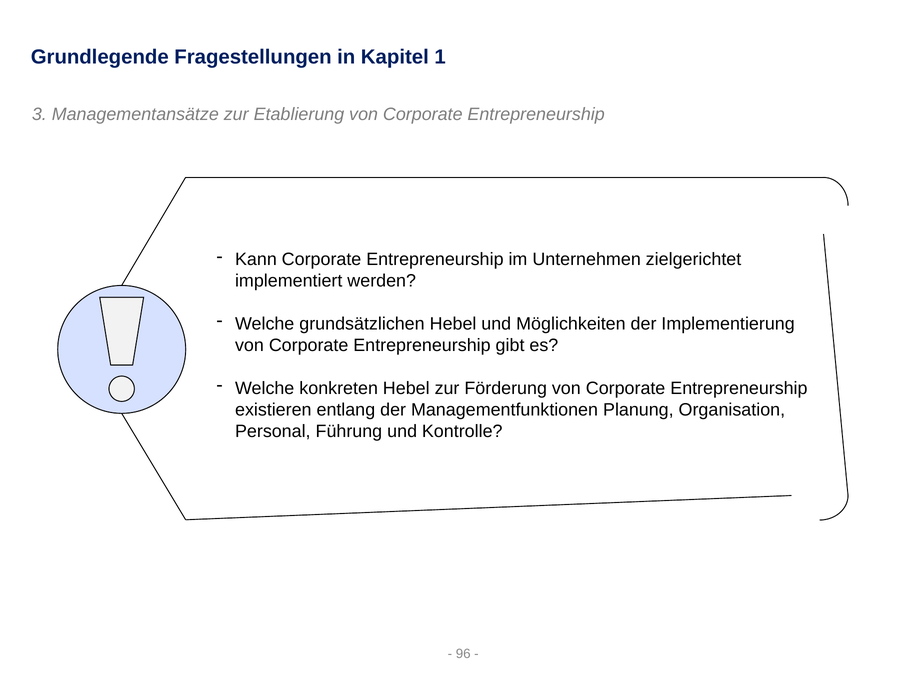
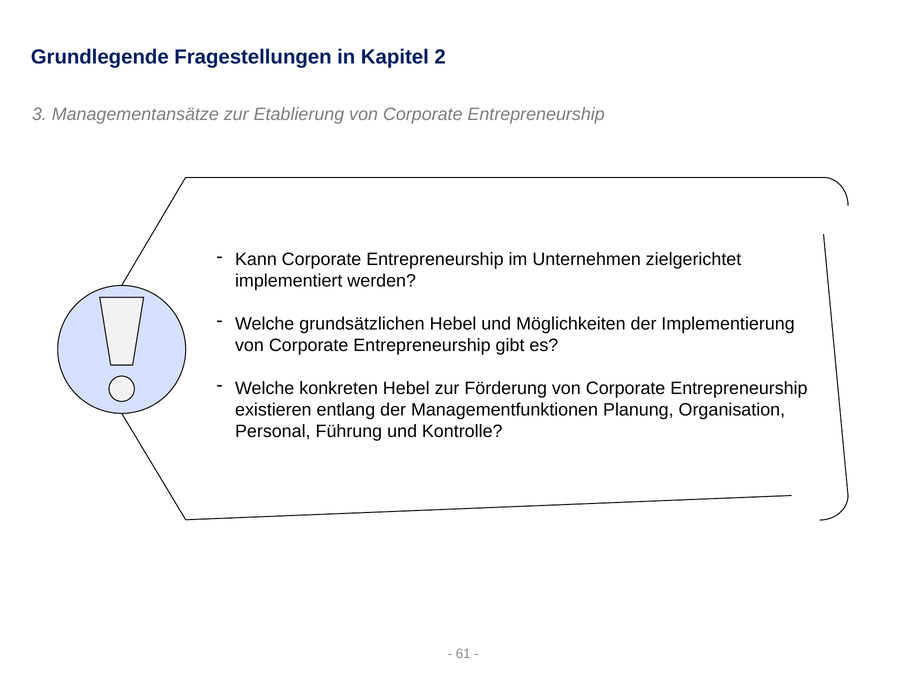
1: 1 -> 2 (440, 57)
96: 96 -> 61 (463, 654)
